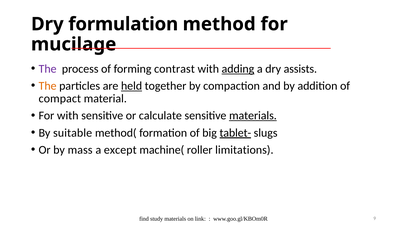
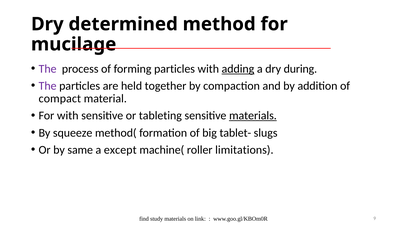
formulation: formulation -> determined (123, 24)
forming contrast: contrast -> particles (175, 69)
assists: assists -> during (300, 69)
The colour: orange -> purple (48, 86)
held underline: present -> none (132, 86)
calculate: calculate -> tableting (160, 116)
suitable: suitable -> squeeze (73, 133)
tablet- underline: present -> none (235, 133)
mass: mass -> same (80, 150)
